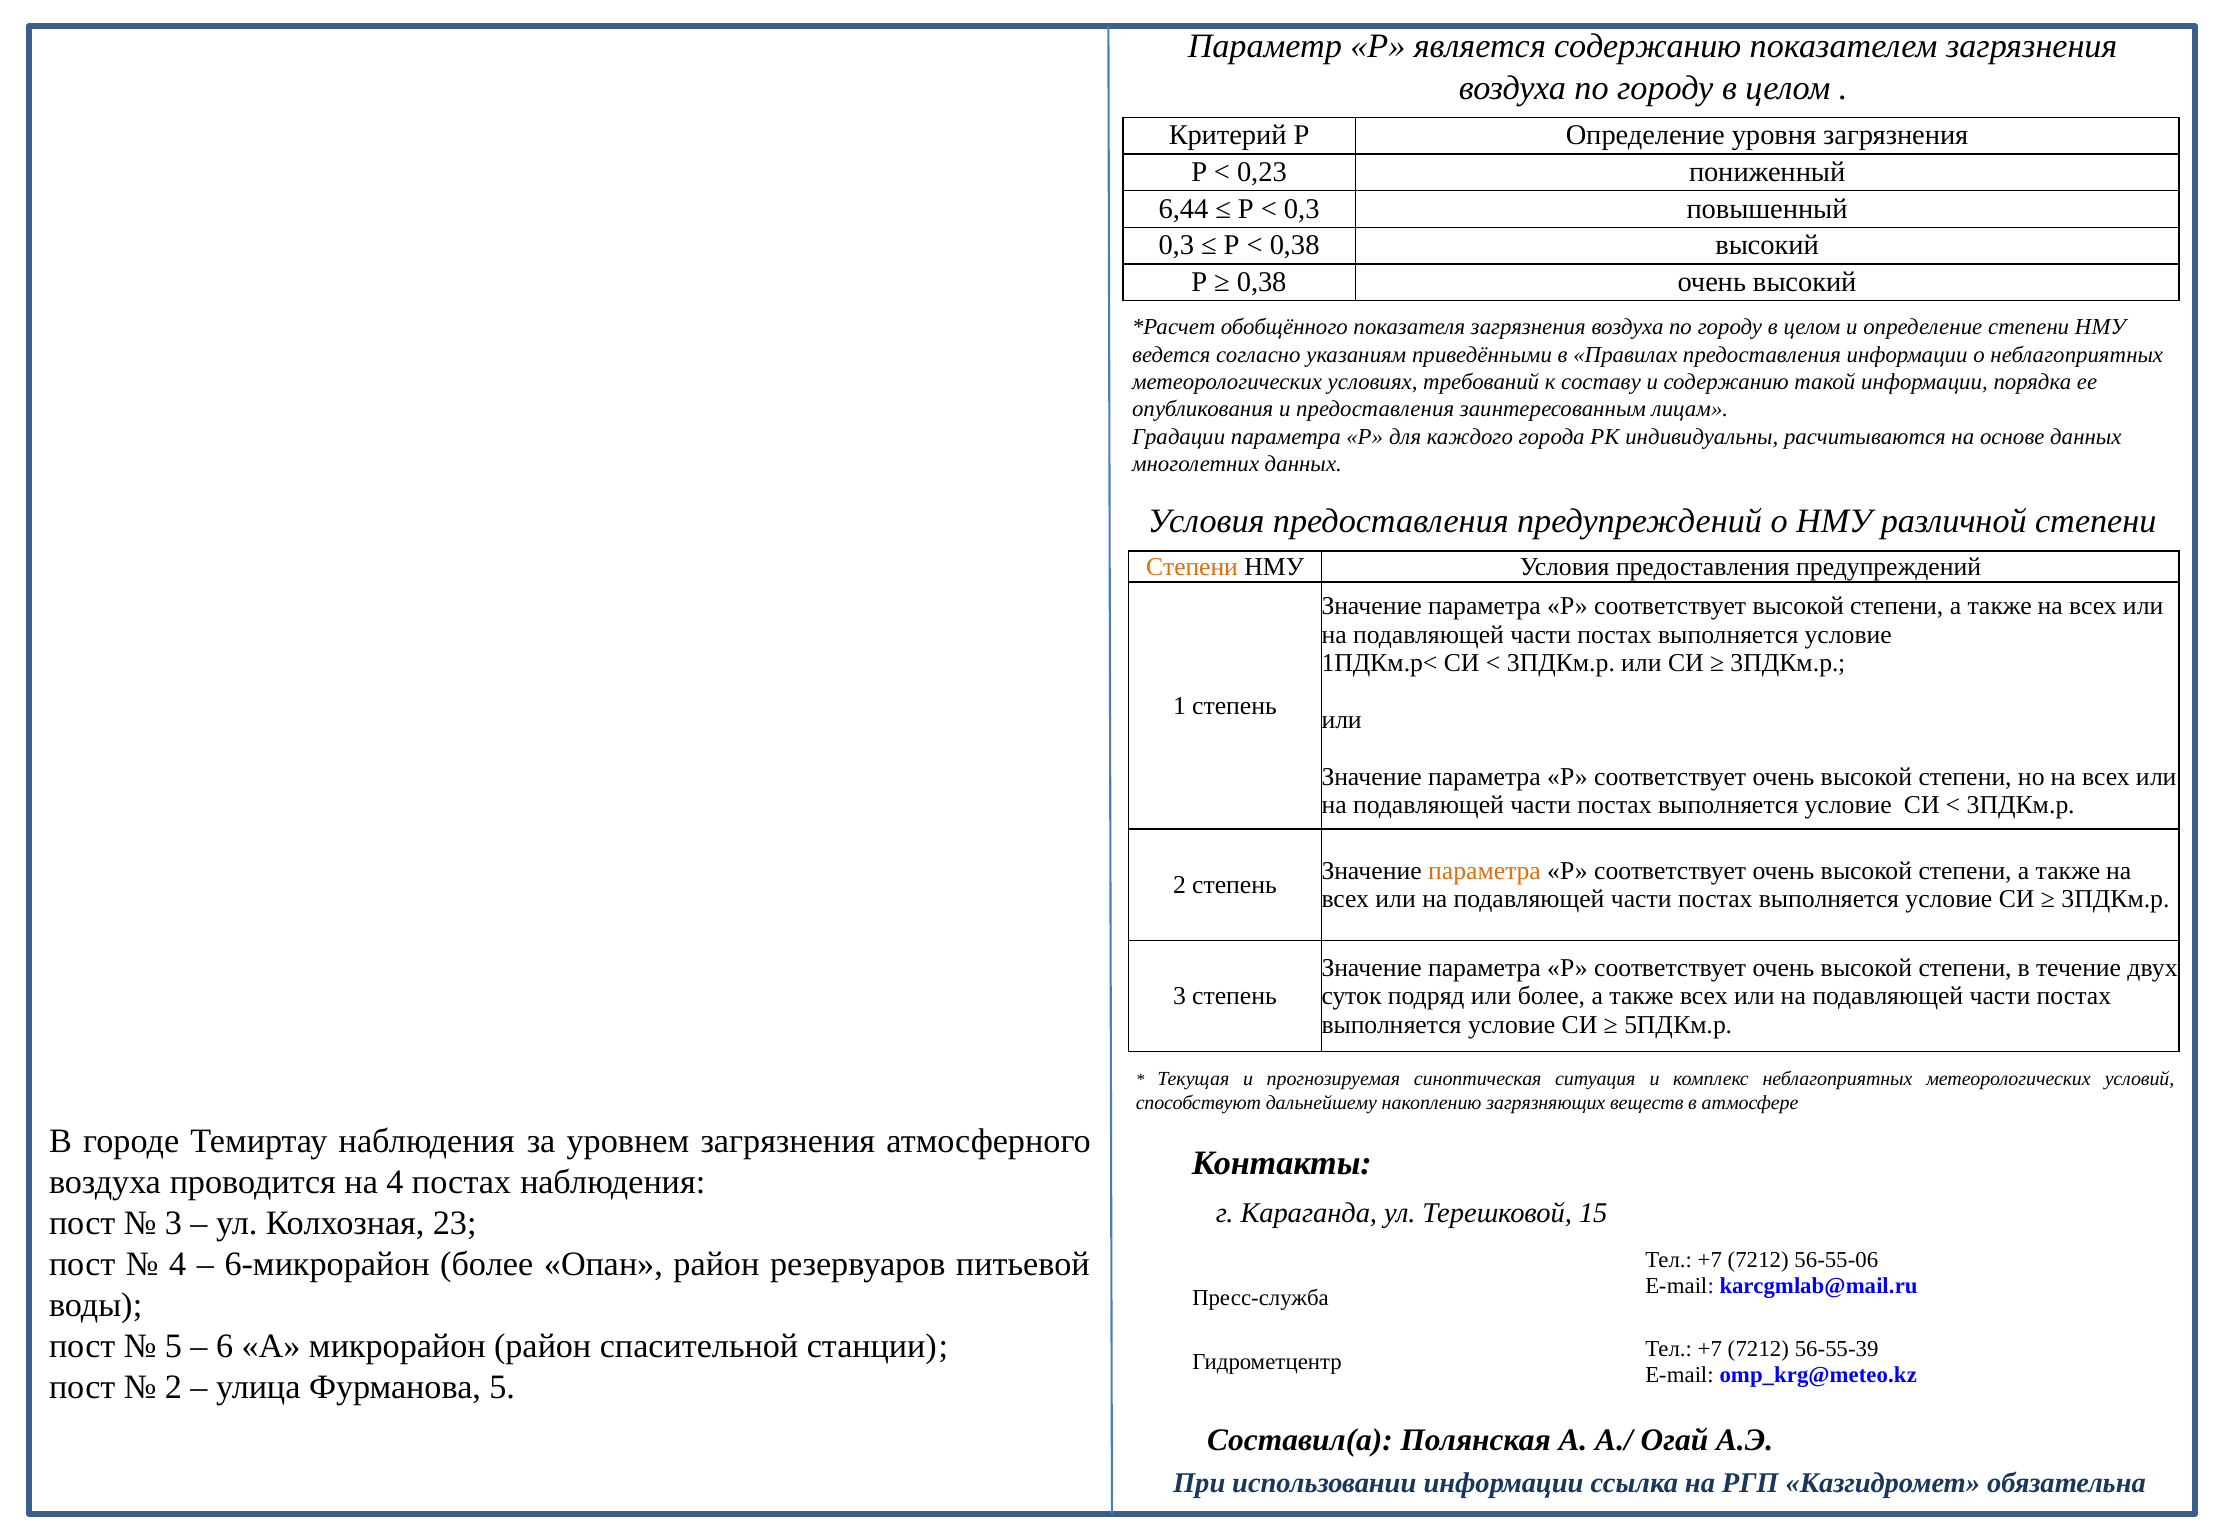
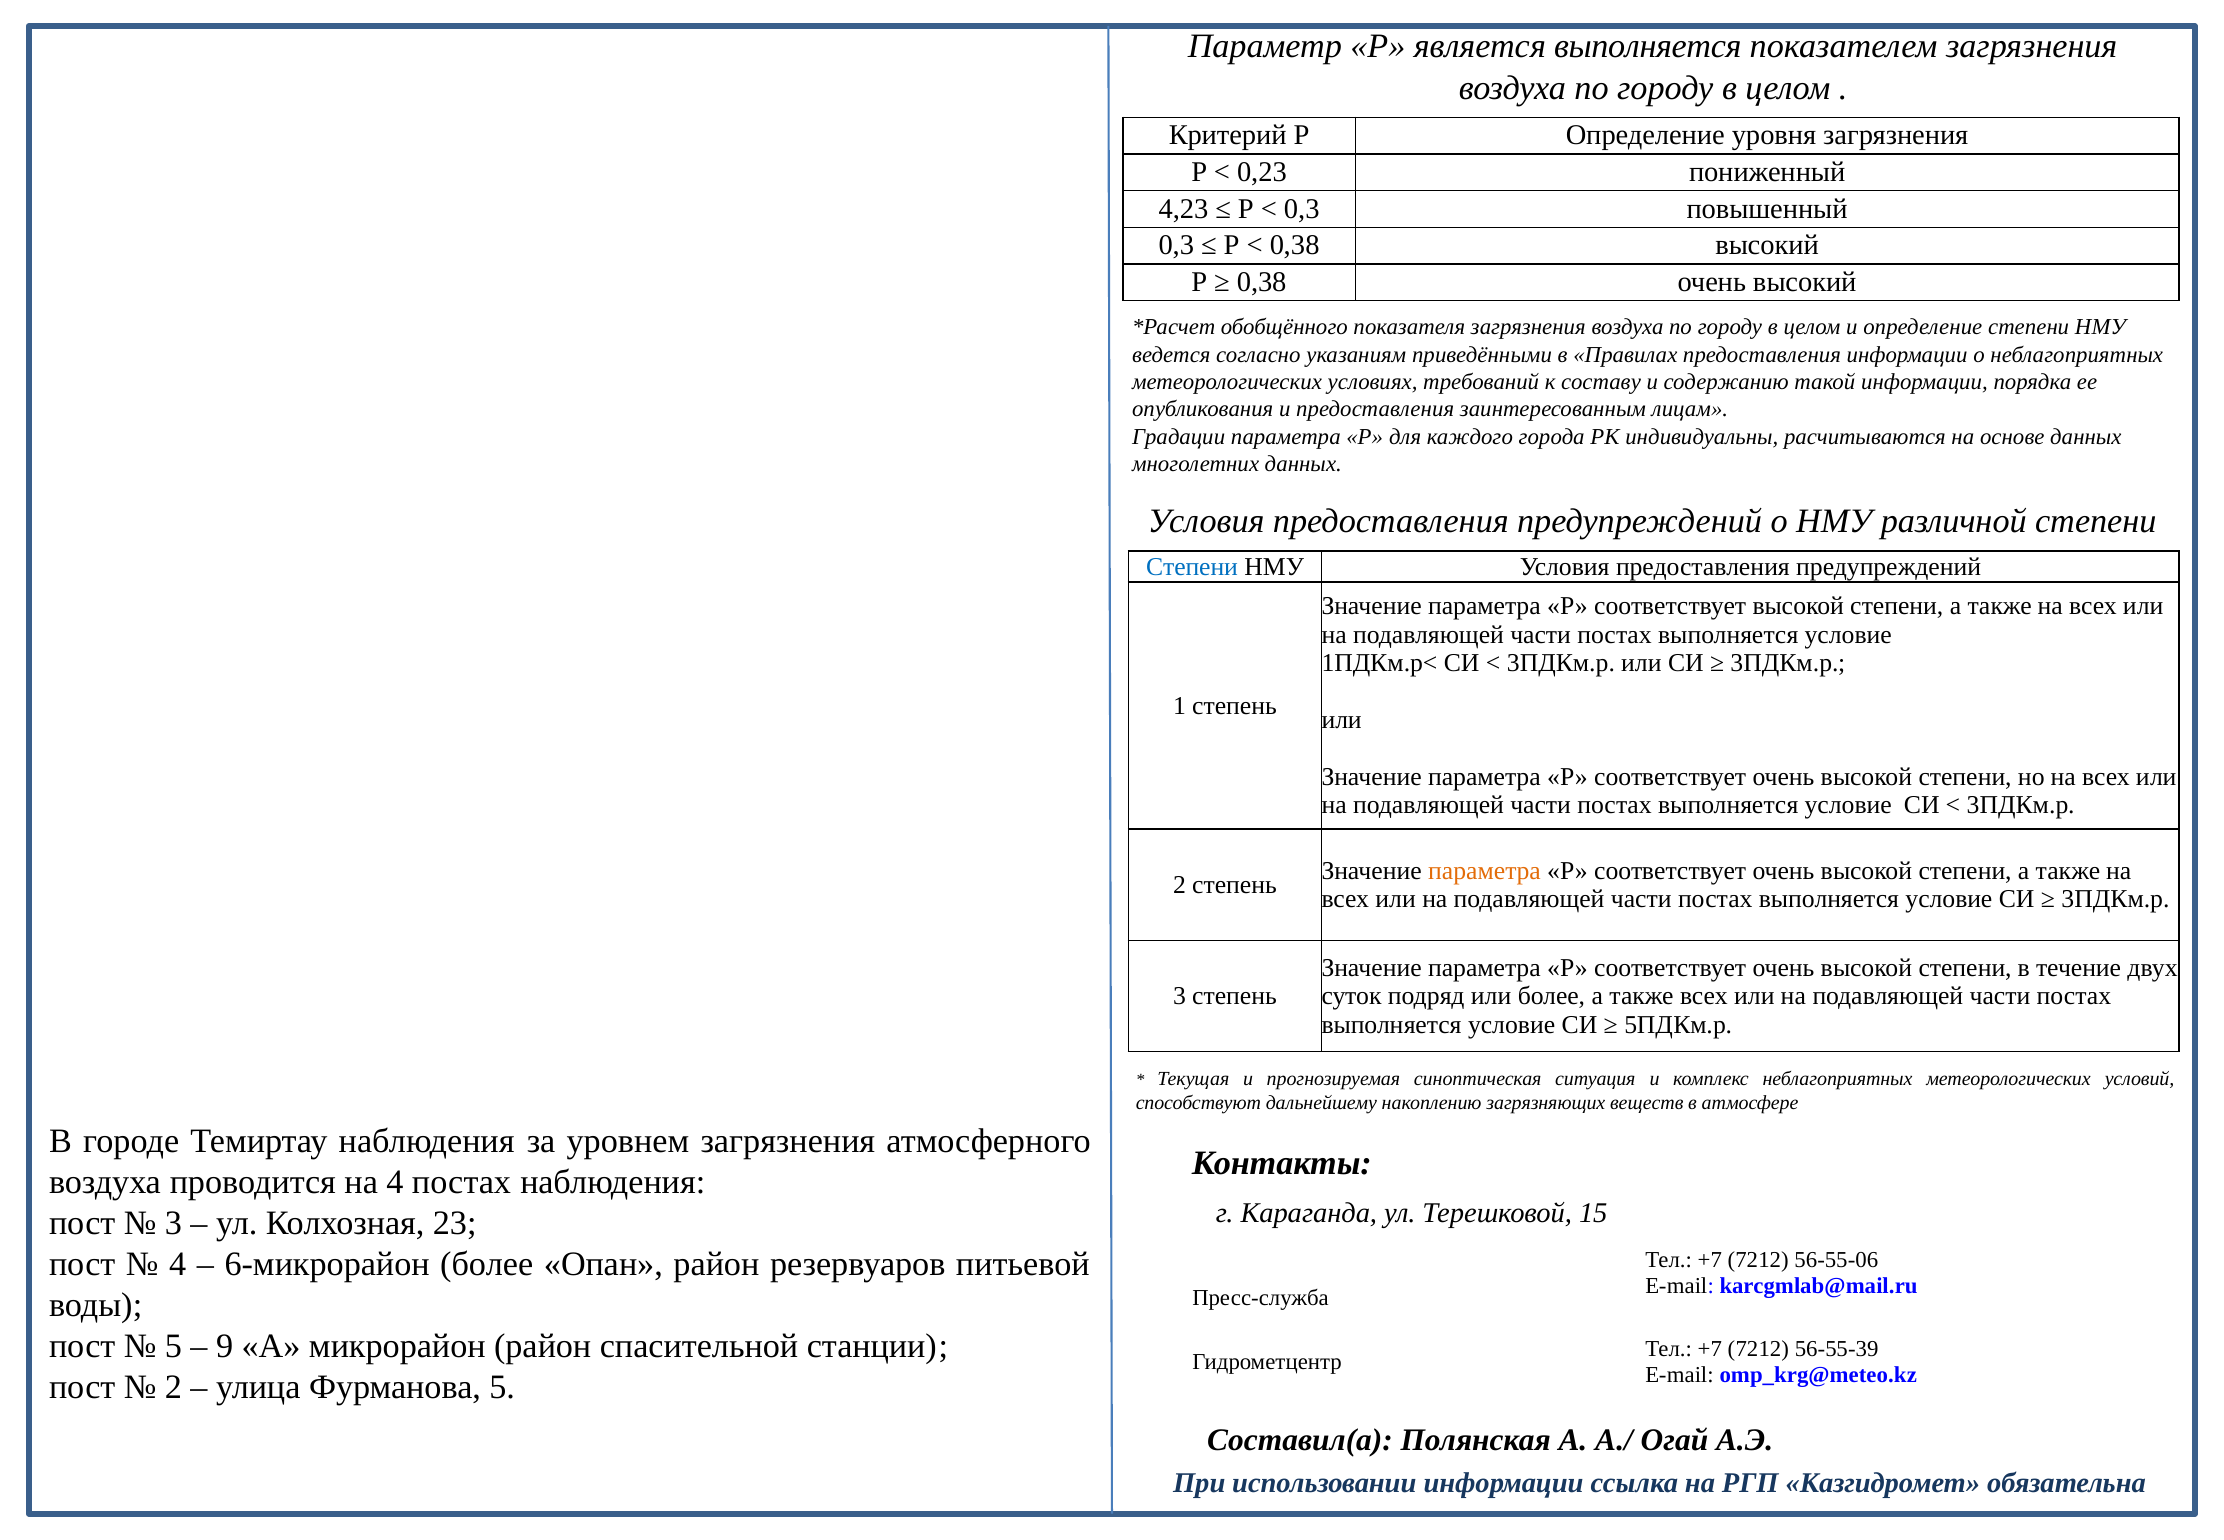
является содержанию: содержанию -> выполняется (1648, 47)
6,44: 6,44 -> 4,23 (1183, 209)
Степени colour: orange -> blue (1192, 566)
6: 6 -> 9 (225, 1346)
